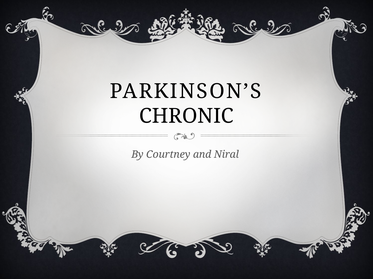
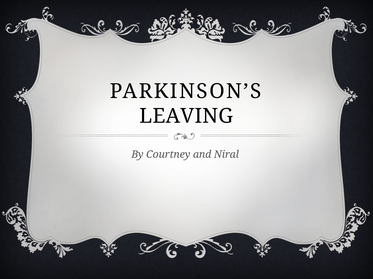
CHRONIC: CHRONIC -> LEAVING (186, 116)
